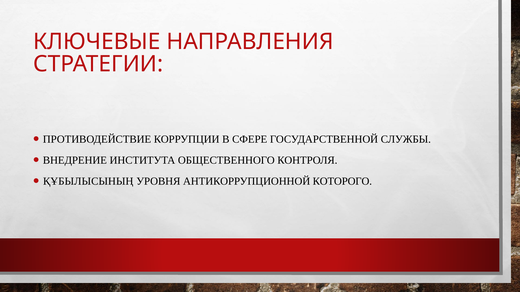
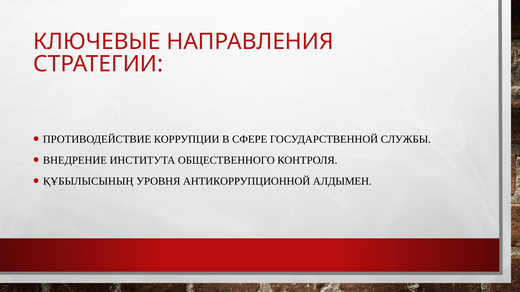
КОТОРОГО: КОТОРОГО -> АЛДЫМЕН (342, 182)
